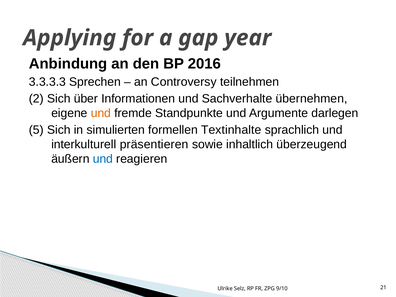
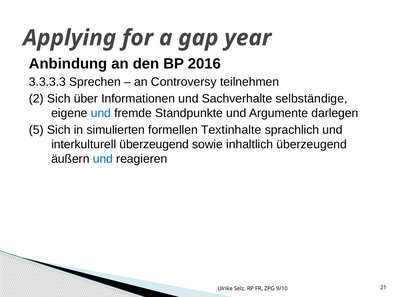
übernehmen: übernehmen -> selbständige (312, 99)
und colour: orange -> blue (101, 113)
interkulturell präsentieren: präsentieren -> überzeugend (154, 144)
